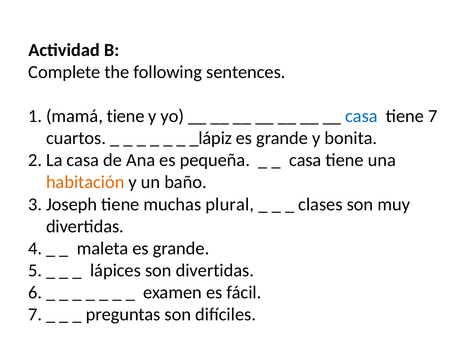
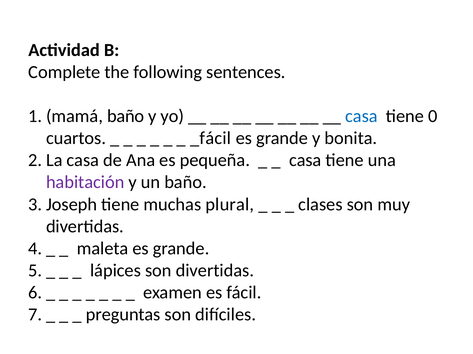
tiene: tiene -> baño (126, 116)
7: 7 -> 0 (433, 116)
_lápiz: _lápiz -> _fácil (211, 138)
habitación colour: orange -> purple (85, 183)
